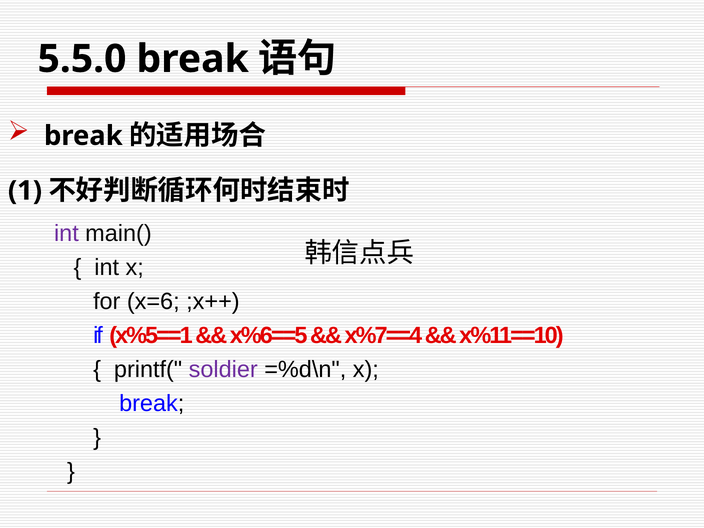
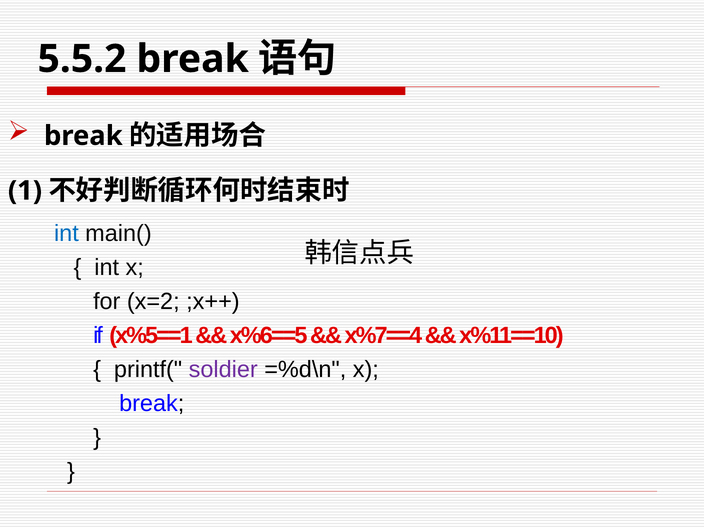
5.5.0: 5.5.0 -> 5.5.2 (82, 59)
int colour: purple -> blue (66, 233)
x=6: x=6 -> x=2 (153, 301)
